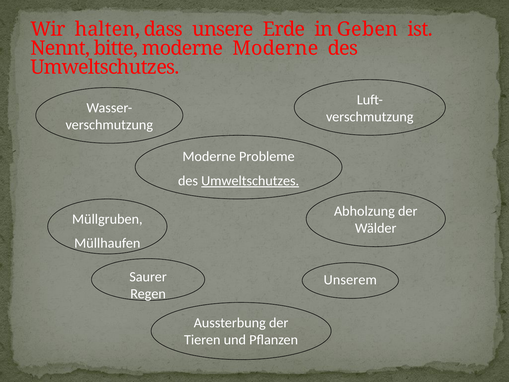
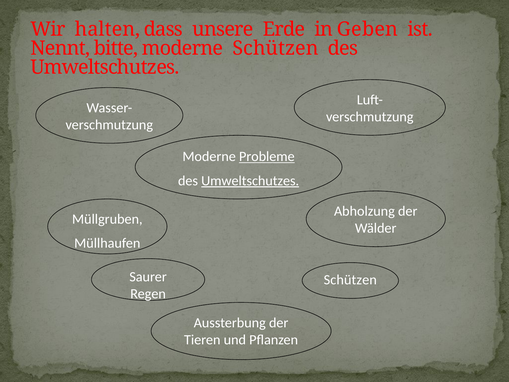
moderne Moderne: Moderne -> Schützen (276, 48)
Probleme underline: none -> present (267, 157)
Unserem: Unserem -> Schützen (350, 280)
